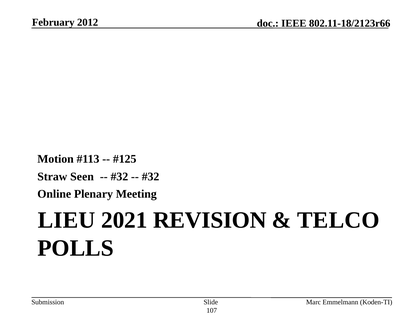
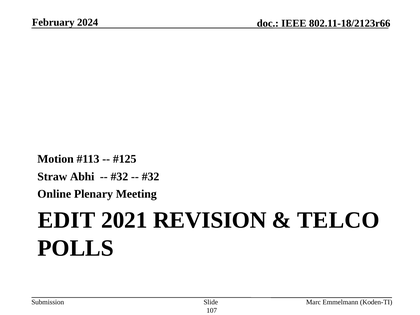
2012: 2012 -> 2024 (88, 22)
Seen: Seen -> Abhi (82, 177)
LIEU: LIEU -> EDIT (67, 220)
